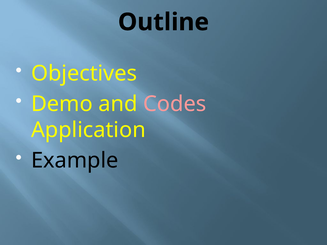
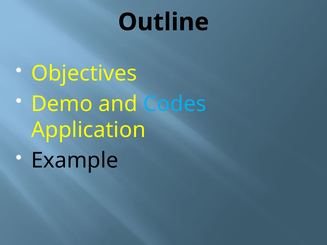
Codes colour: pink -> light blue (175, 104)
